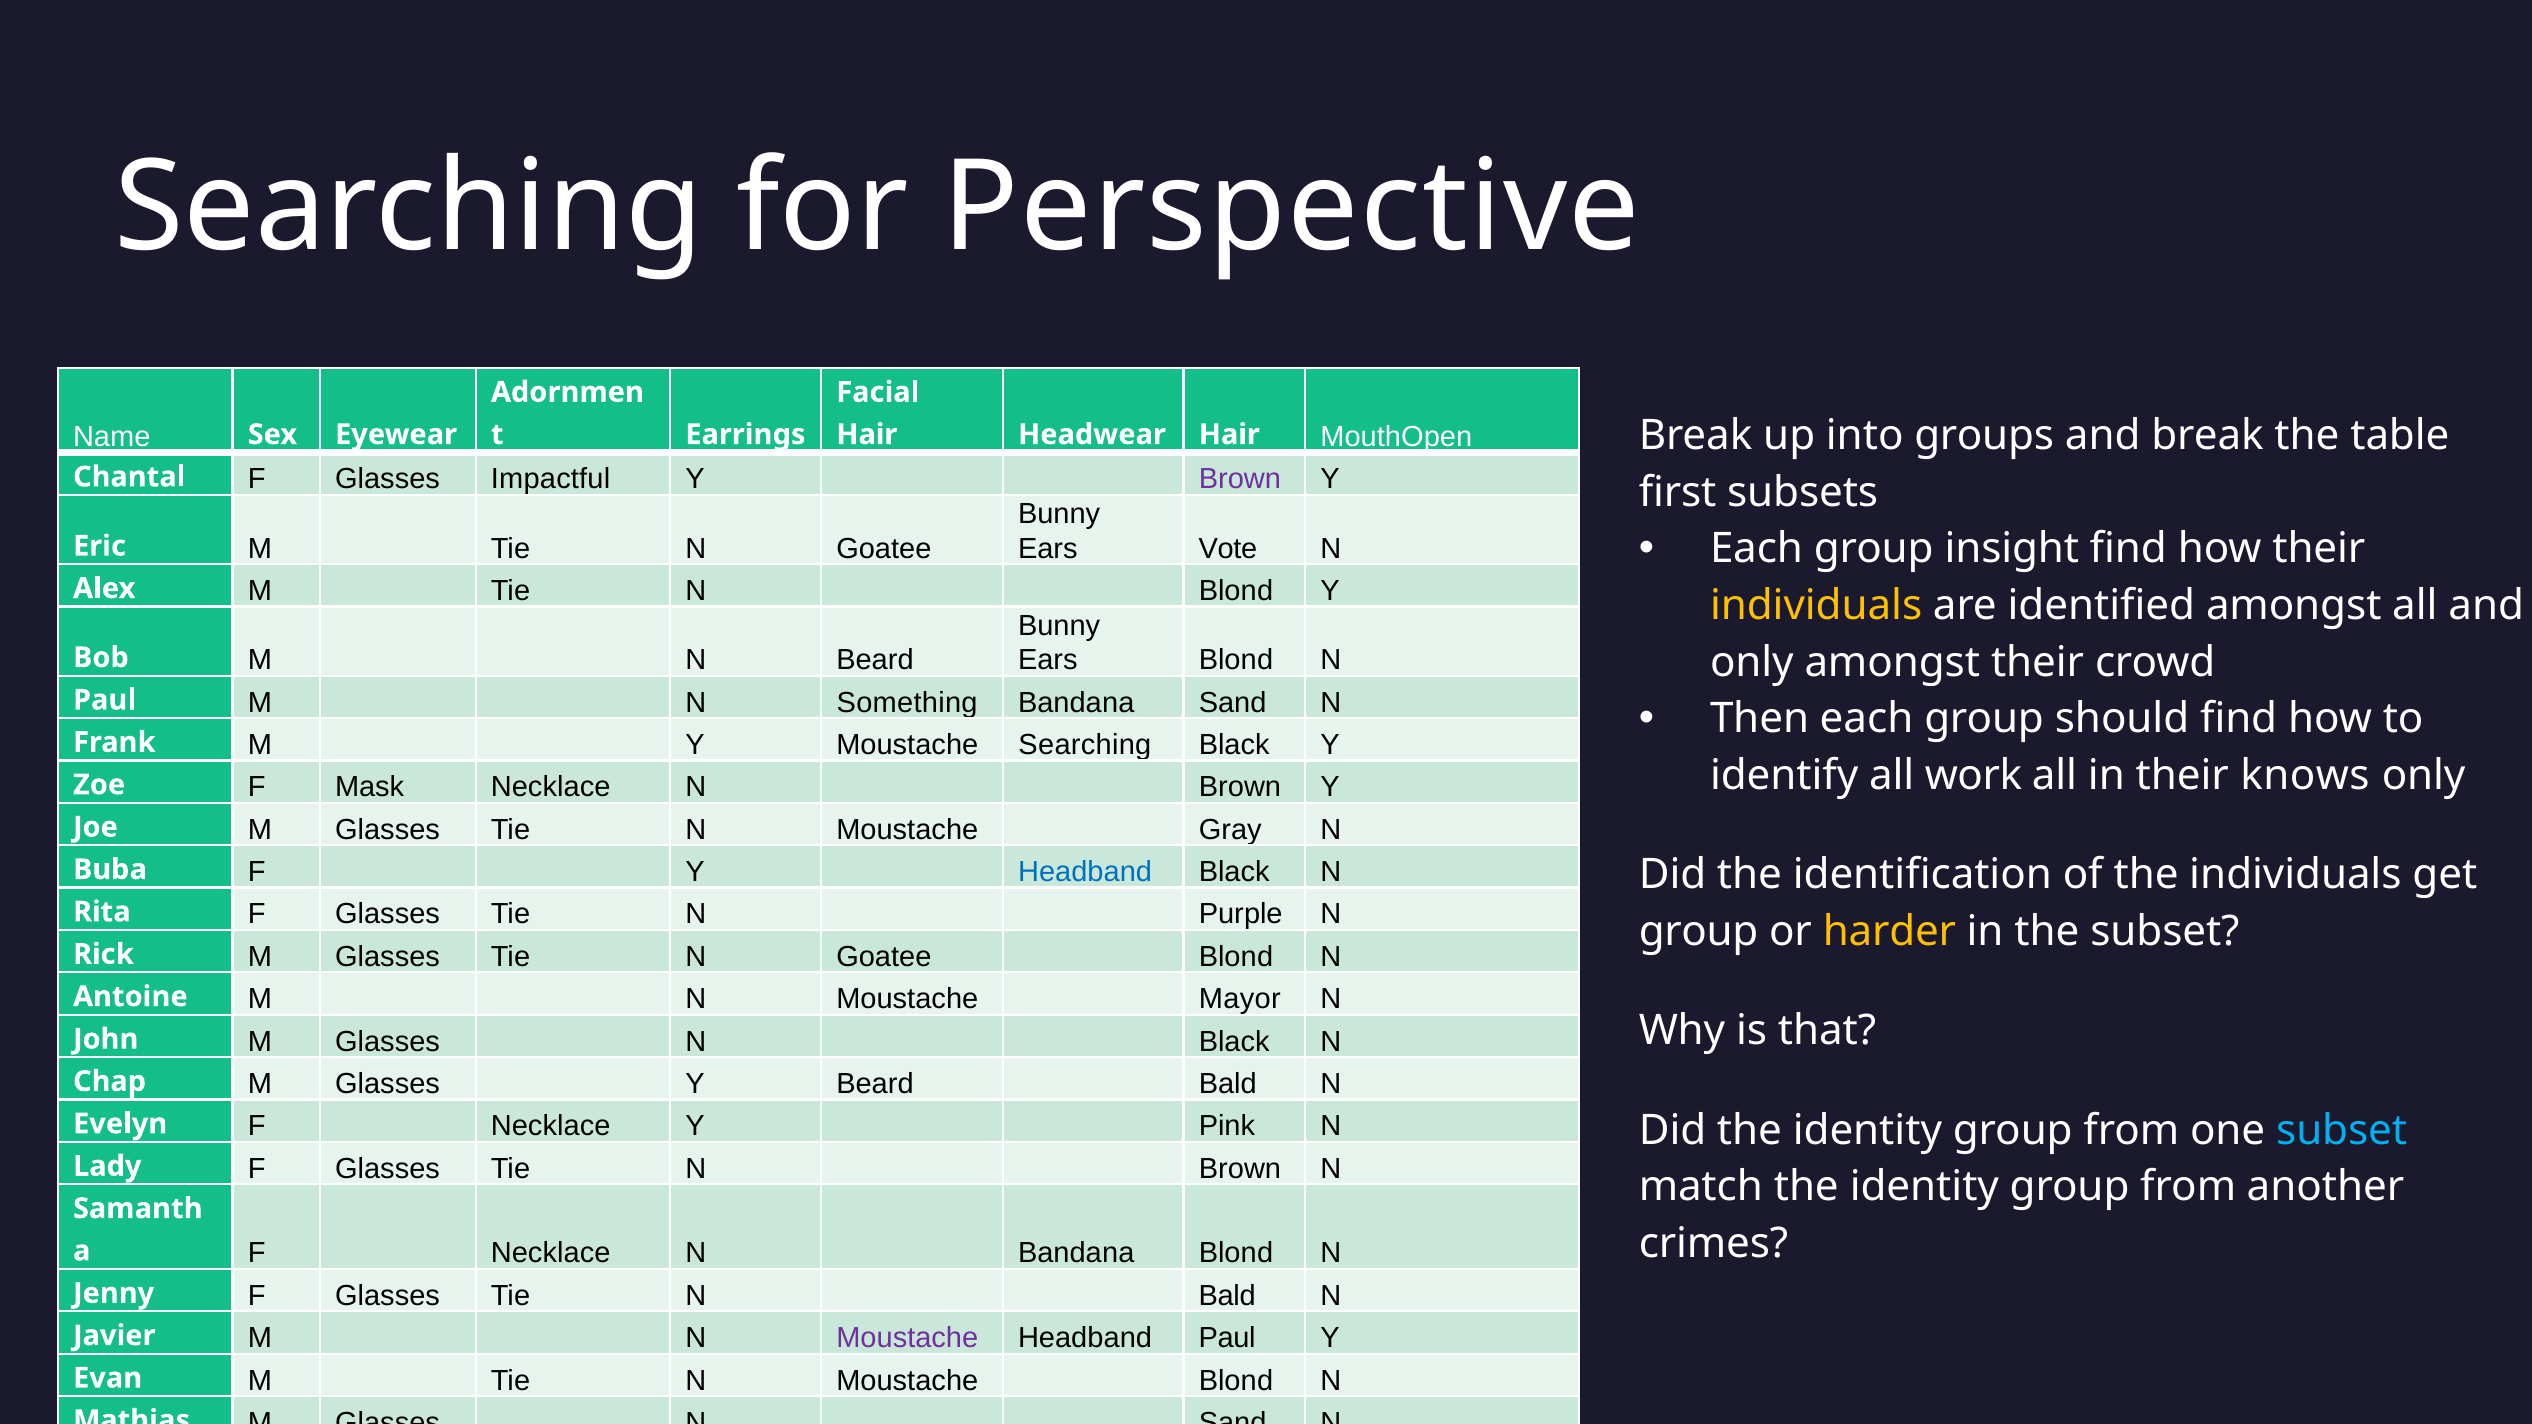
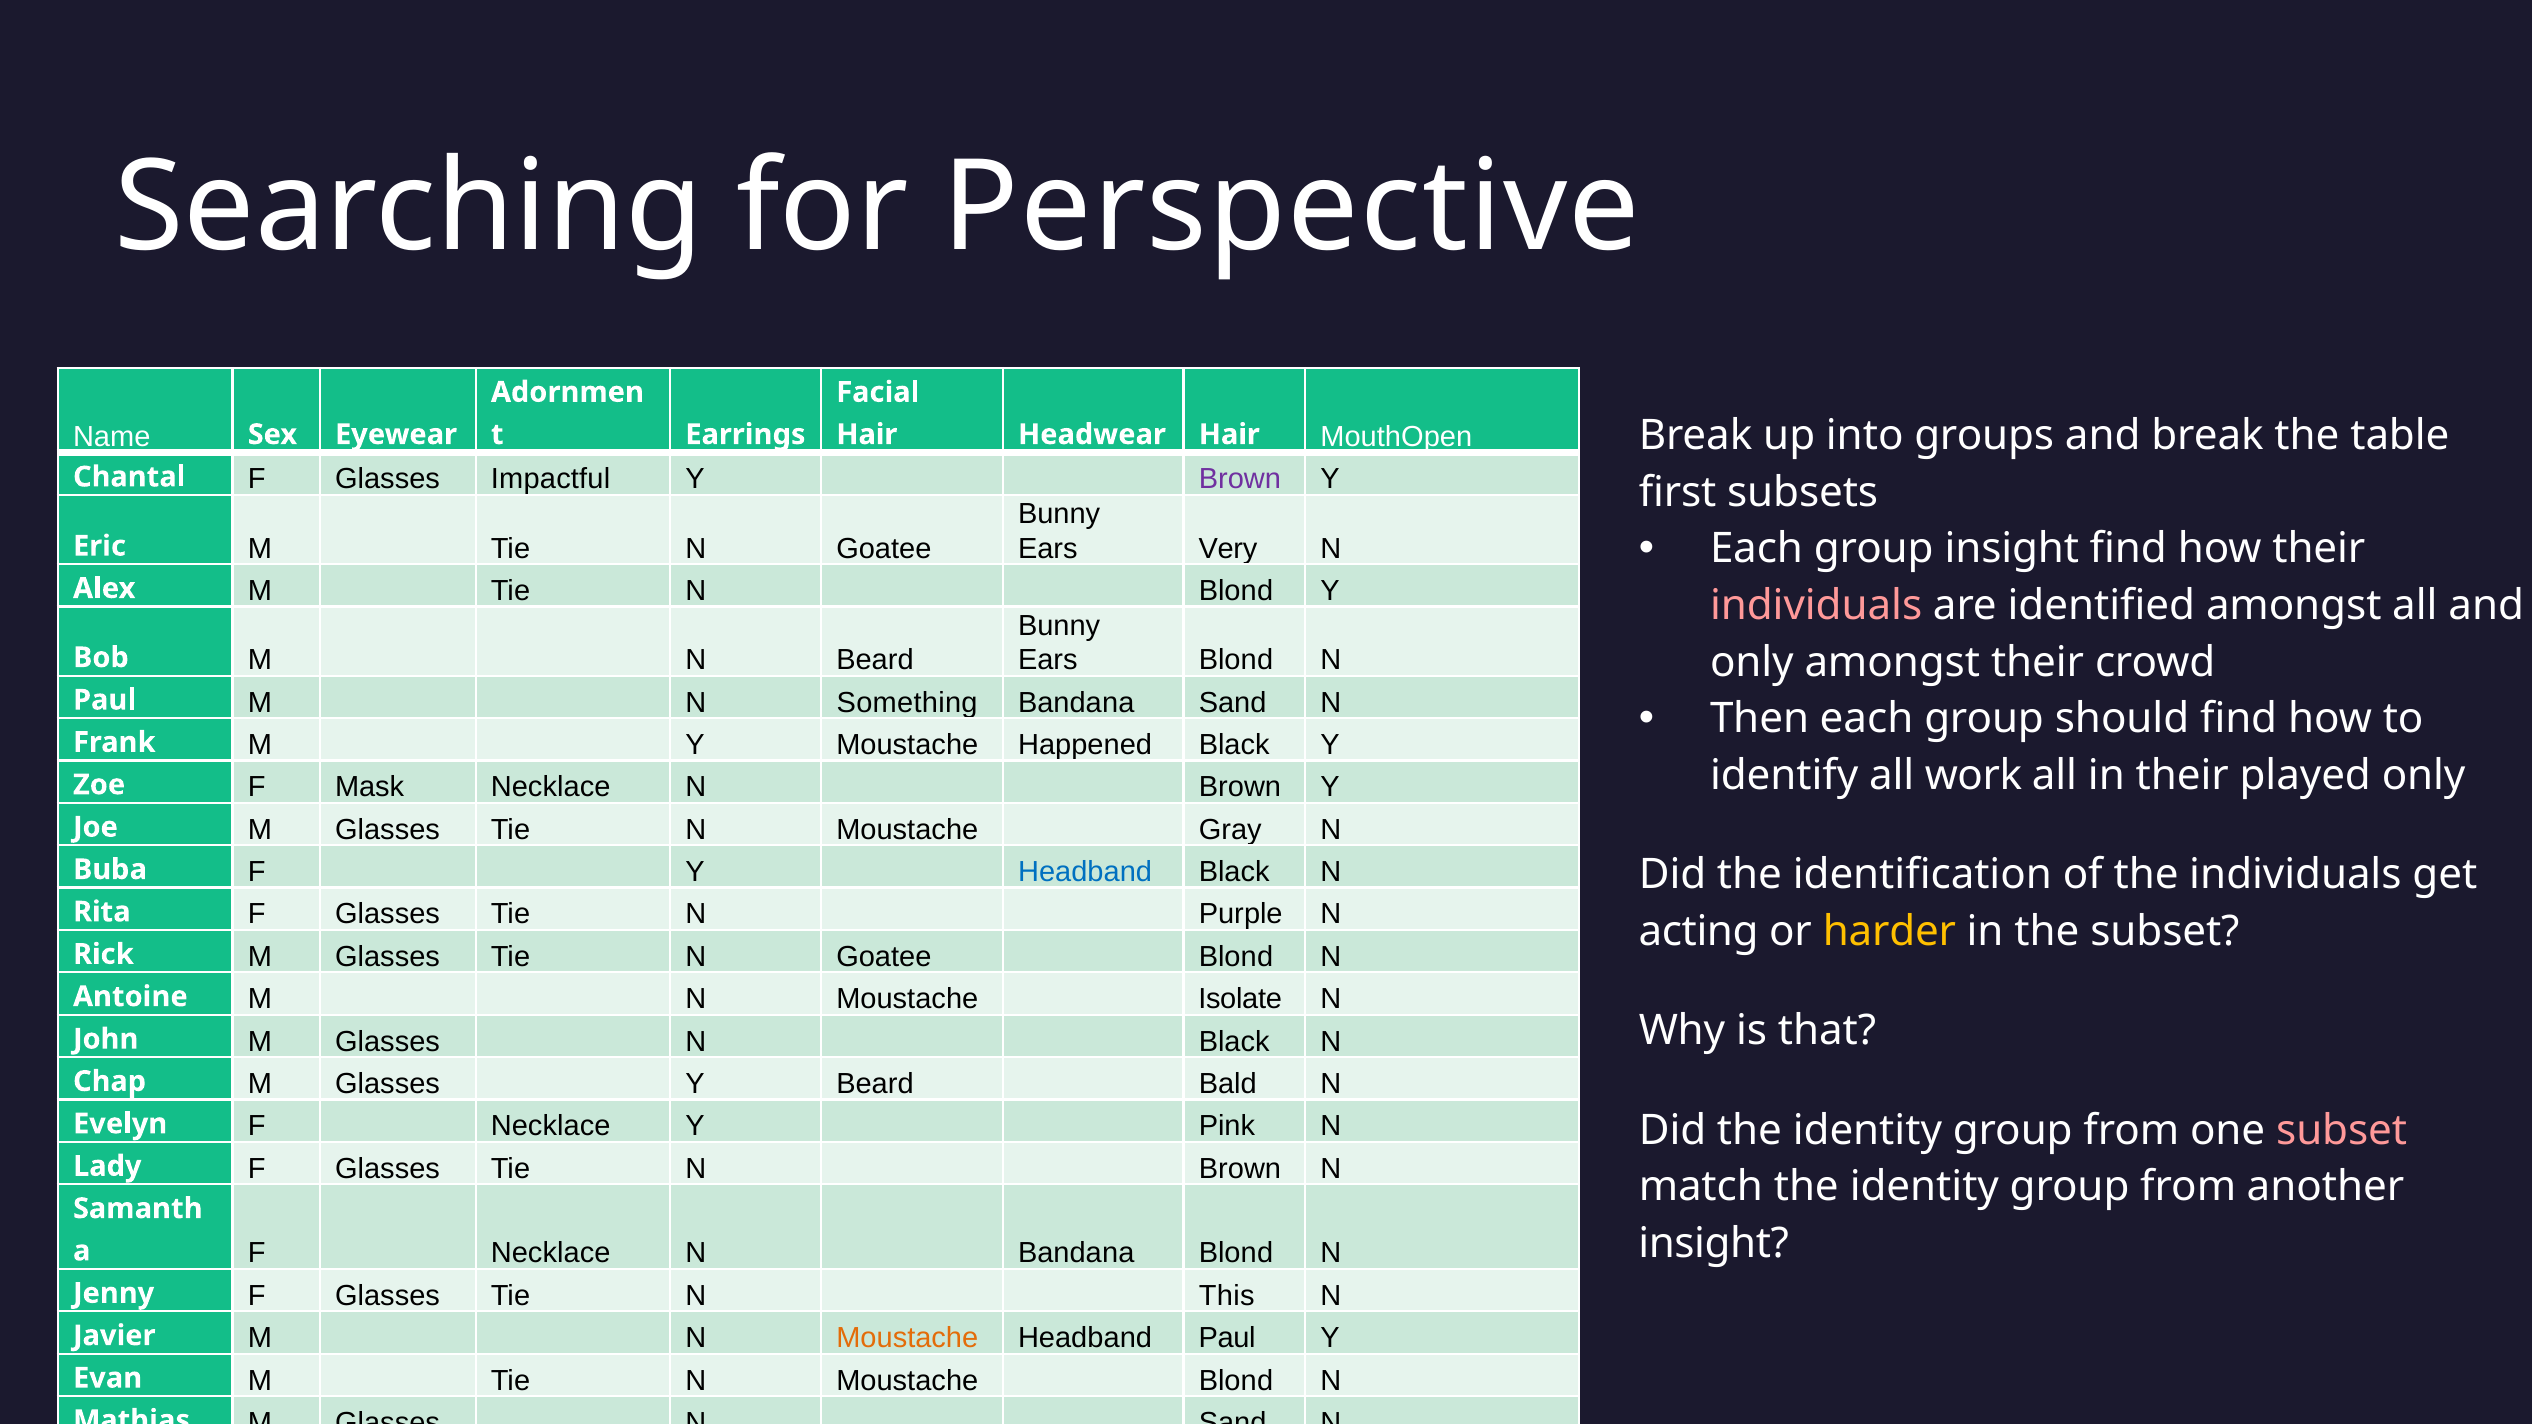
Vote: Vote -> Very (1228, 549)
individuals colour: yellow -> pink (1816, 606)
Moustache Searching: Searching -> Happened (1085, 745)
knows: knows -> played (2305, 776)
group: group -> acting (1699, 932)
Mayor: Mayor -> Isolate (1240, 999)
subset colour: light blue -> pink (2342, 1130)
crimes: crimes -> insight (1714, 1244)
N Bald: Bald -> This (1227, 1296)
Moustache colour: purple -> orange (907, 1338)
